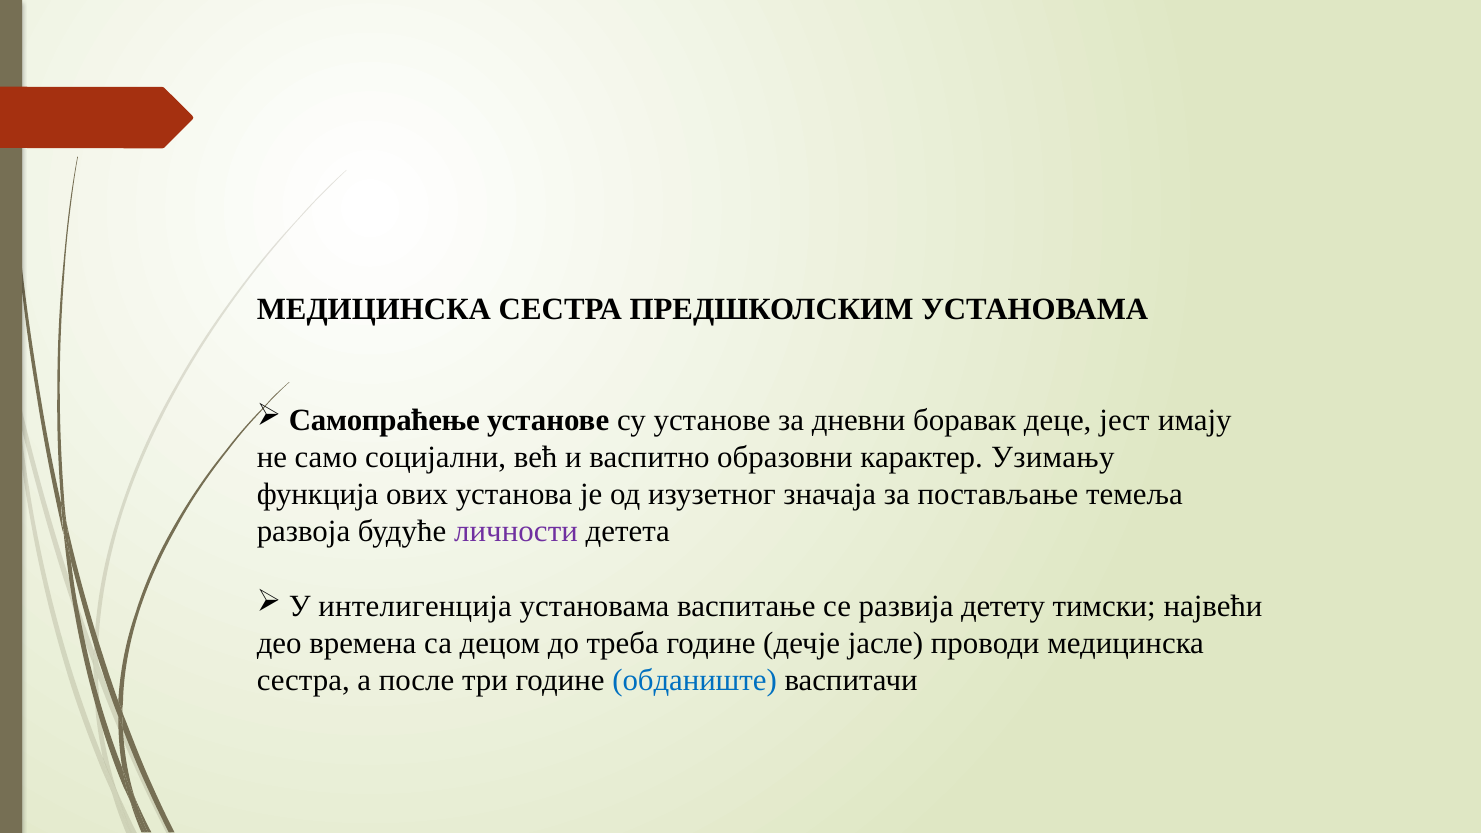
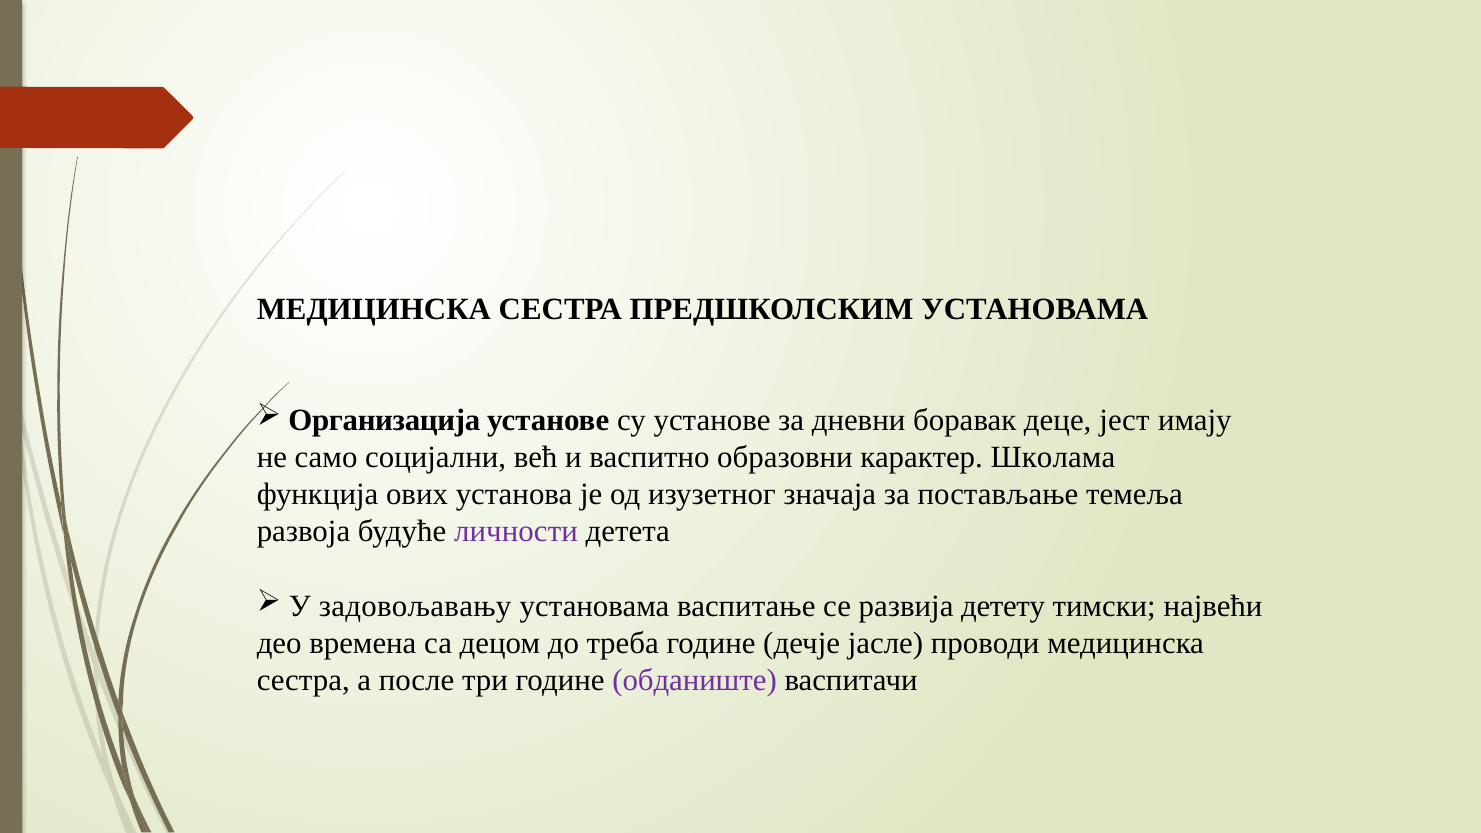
Самопраћење: Самопраћење -> Организација (384, 421)
Узимању: Узимању -> Школама (1053, 458)
интелигенција: интелигенција -> задовољавању (415, 606)
обданиште colour: blue -> purple (695, 680)
